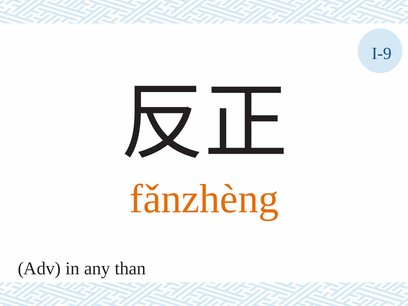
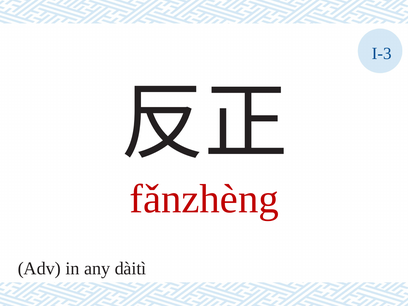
I-9: I-9 -> I-3 (382, 53)
fǎnzhèng colour: orange -> red (204, 199)
than: than -> dàitì (130, 268)
